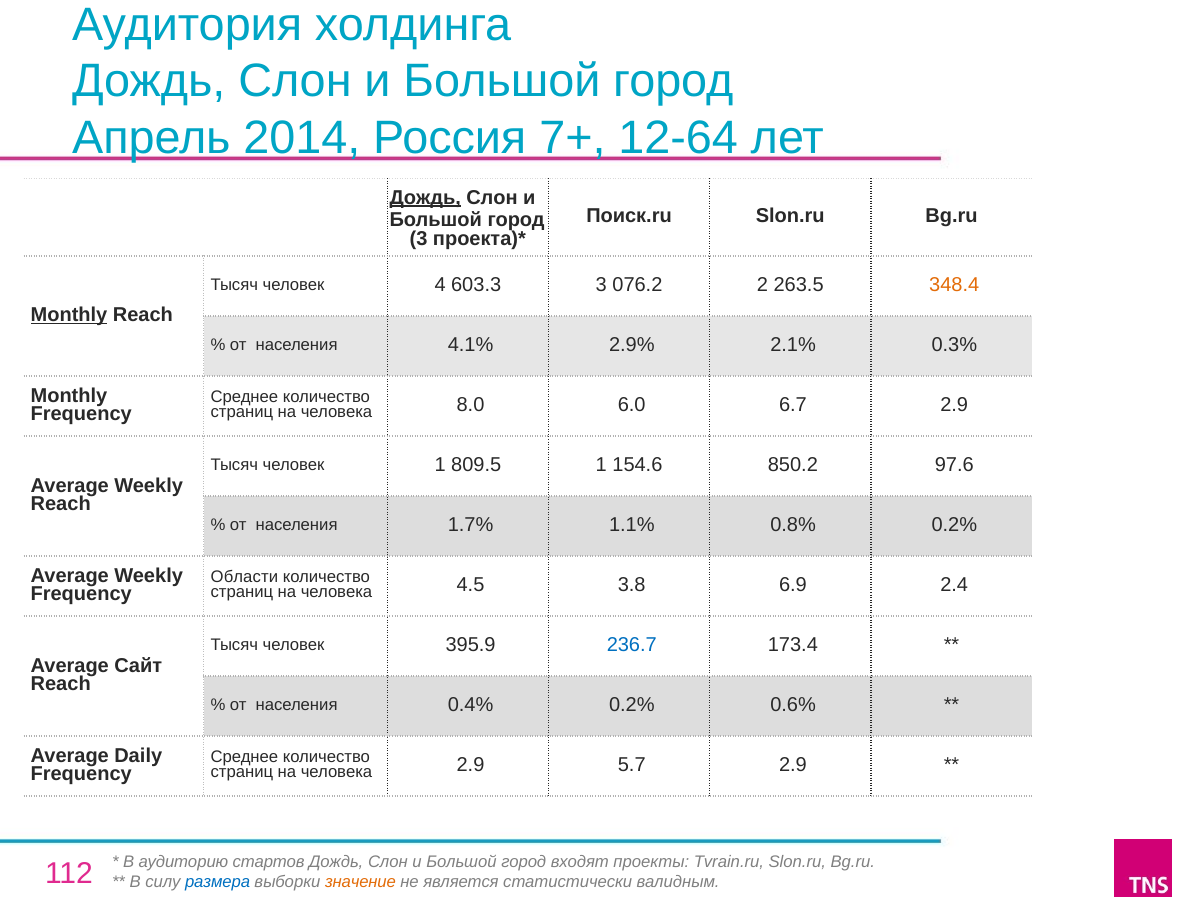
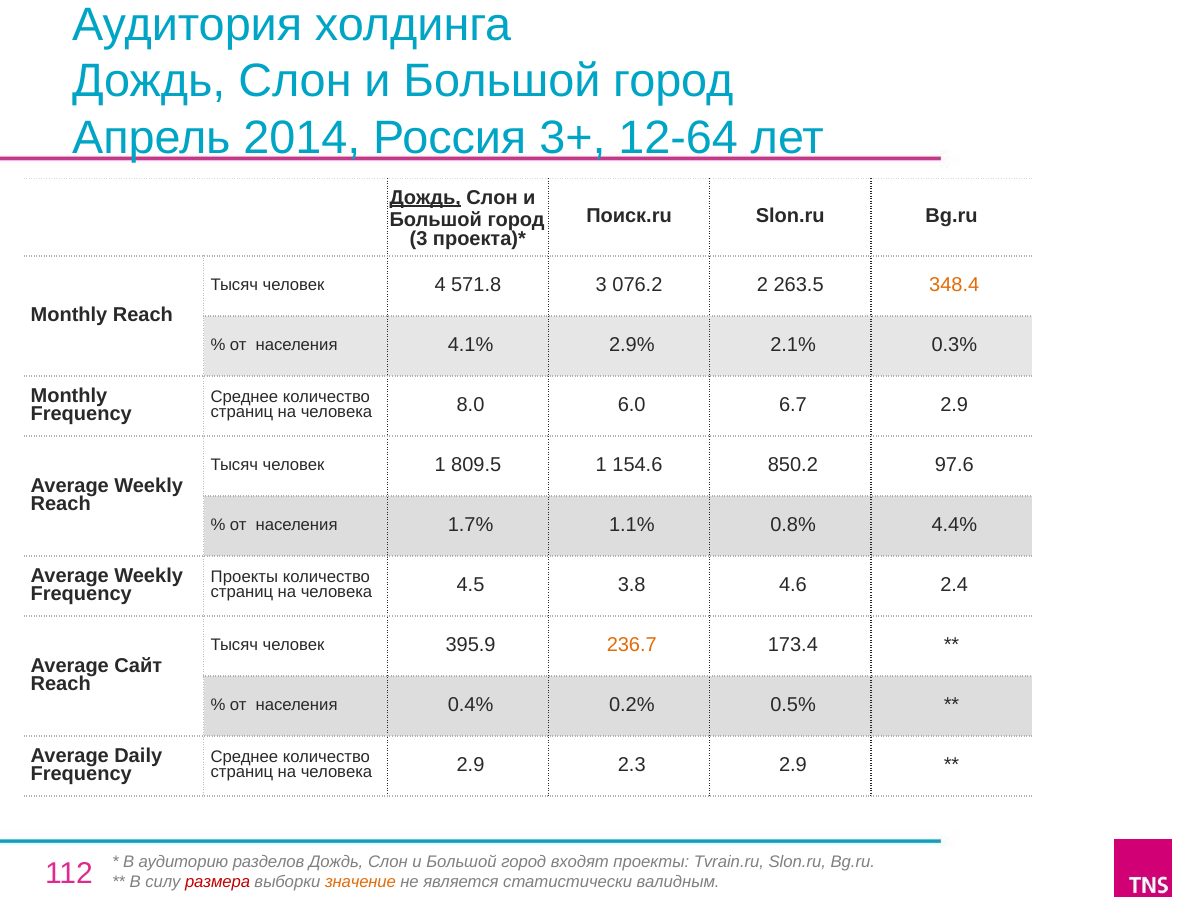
7+: 7+ -> 3+ (572, 138)
603.3: 603.3 -> 571.8 (476, 284)
Monthly underline: present -> none (69, 314)
0.8% 0.2%: 0.2% -> 4.4% (954, 524)
Области: Области -> Проекты (244, 577)
6.9: 6.9 -> 4.6 (793, 584)
236.7 colour: blue -> orange (632, 644)
0.6%: 0.6% -> 0.5% (793, 704)
5.7: 5.7 -> 2.3 (632, 764)
стартов: стартов -> разделов (269, 861)
размера colour: blue -> red (218, 881)
